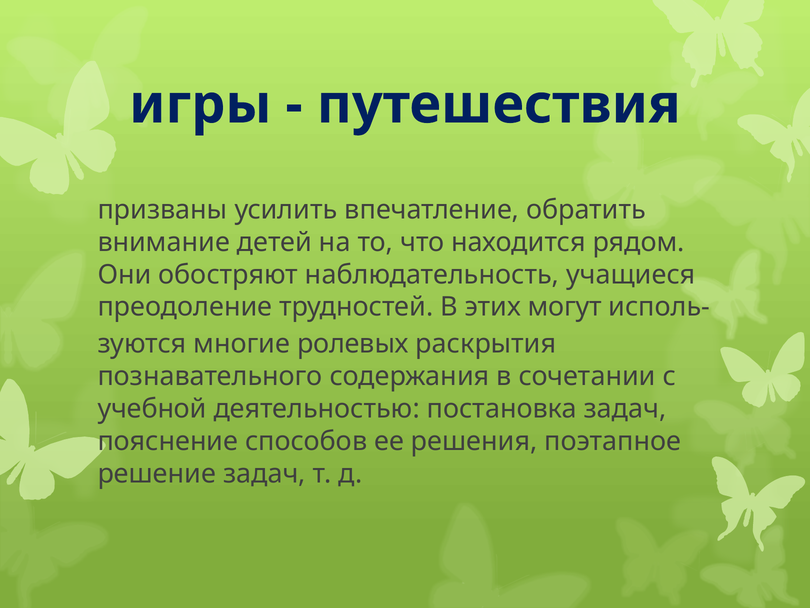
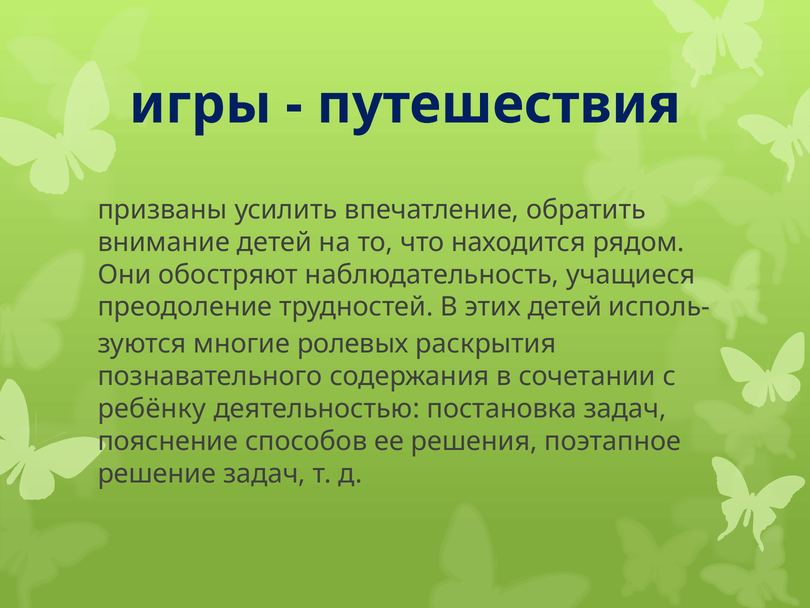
этих могут: могут -> детей (565, 307)
учебной: учебной -> ребёнку (152, 408)
